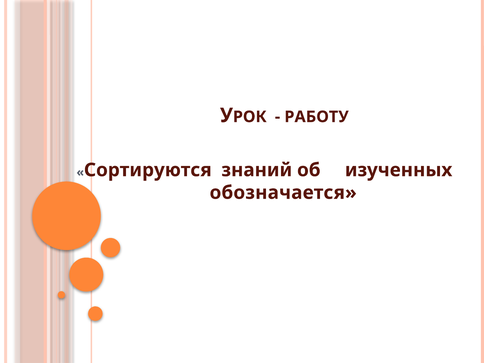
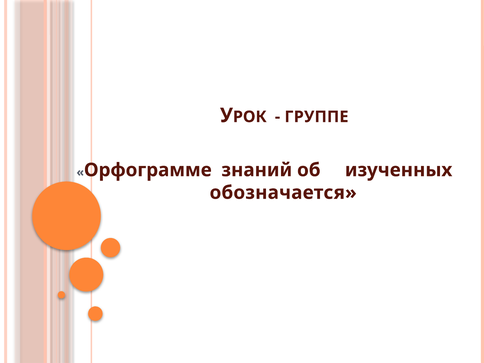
РАБОТУ: РАБОТУ -> ГРУППЕ (317, 117)
Сортируются: Сортируются -> Орфограмме (148, 170)
